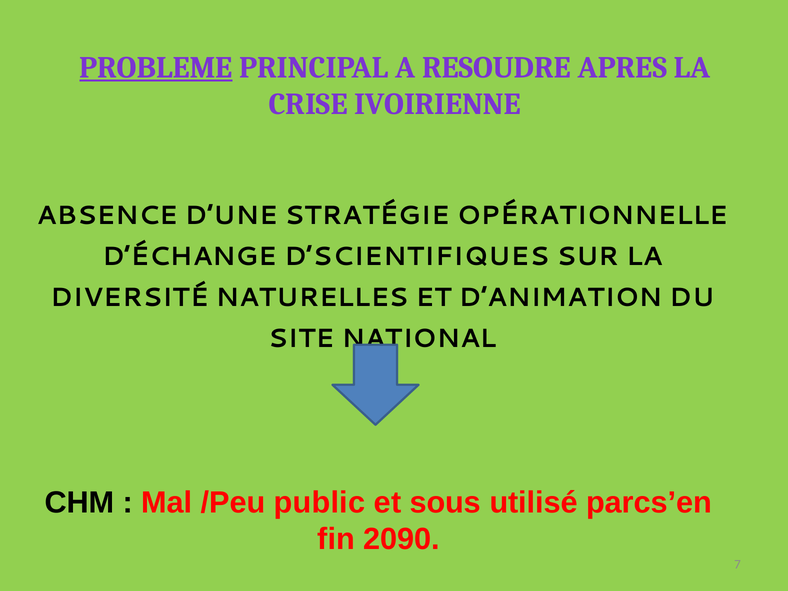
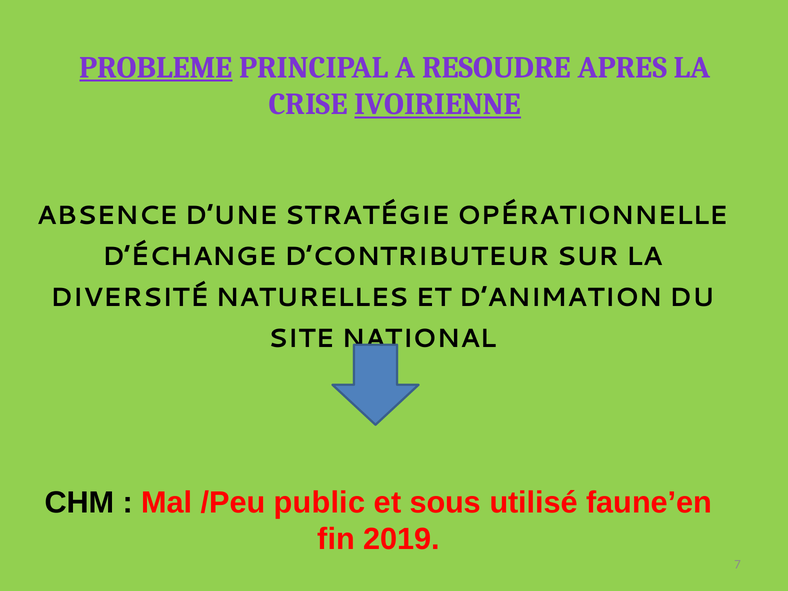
IVOIRIENNE underline: none -> present (438, 104)
D’SCIENTIFIQUES: D’SCIENTIFIQUES -> D’CONTRIBUTEUR (417, 257)
parcs’en: parcs’en -> faune’en (649, 503)
2090: 2090 -> 2019 (401, 539)
